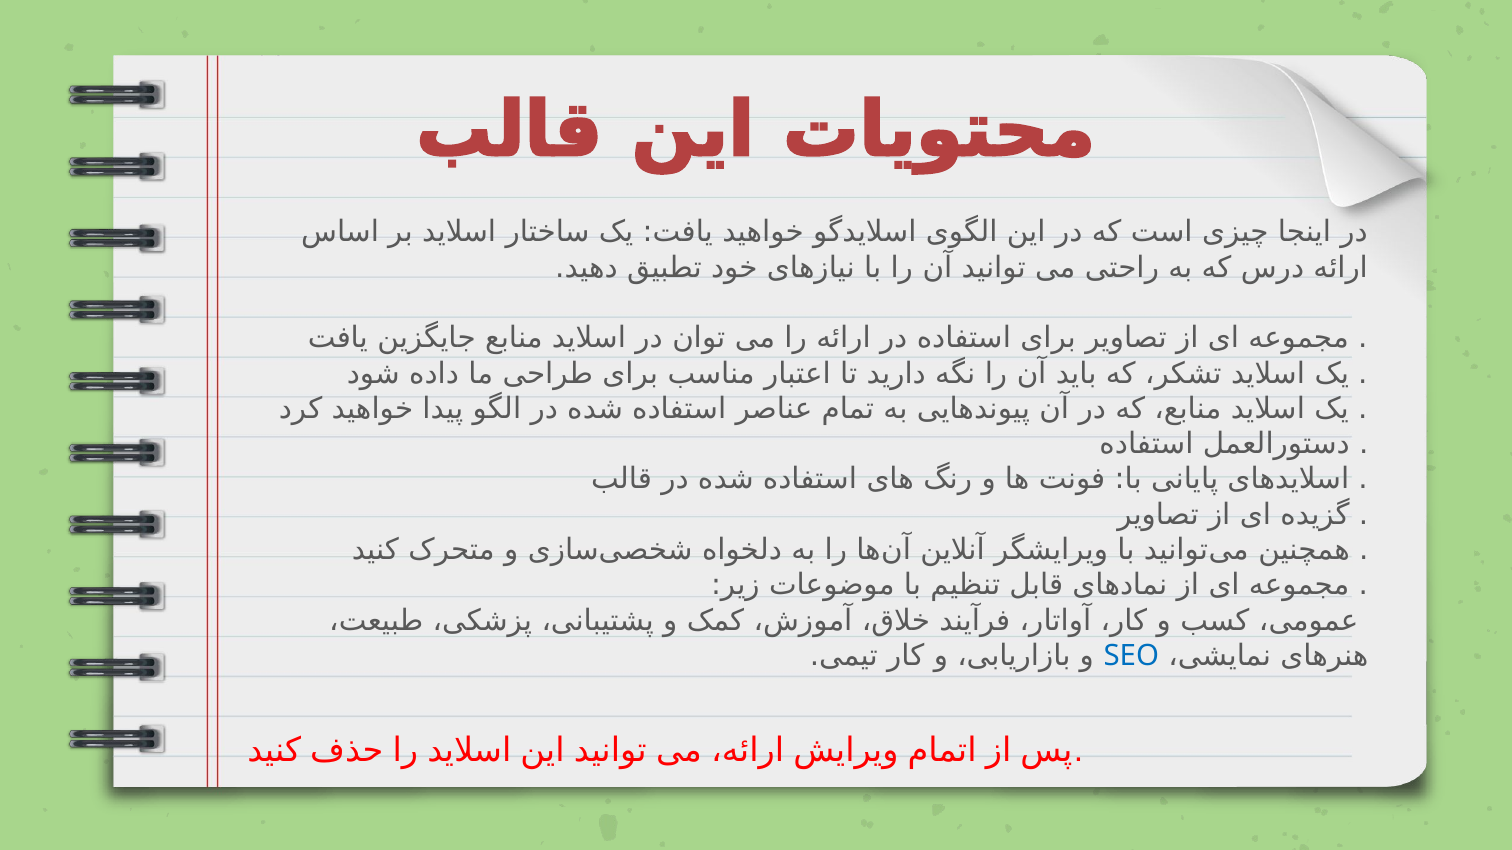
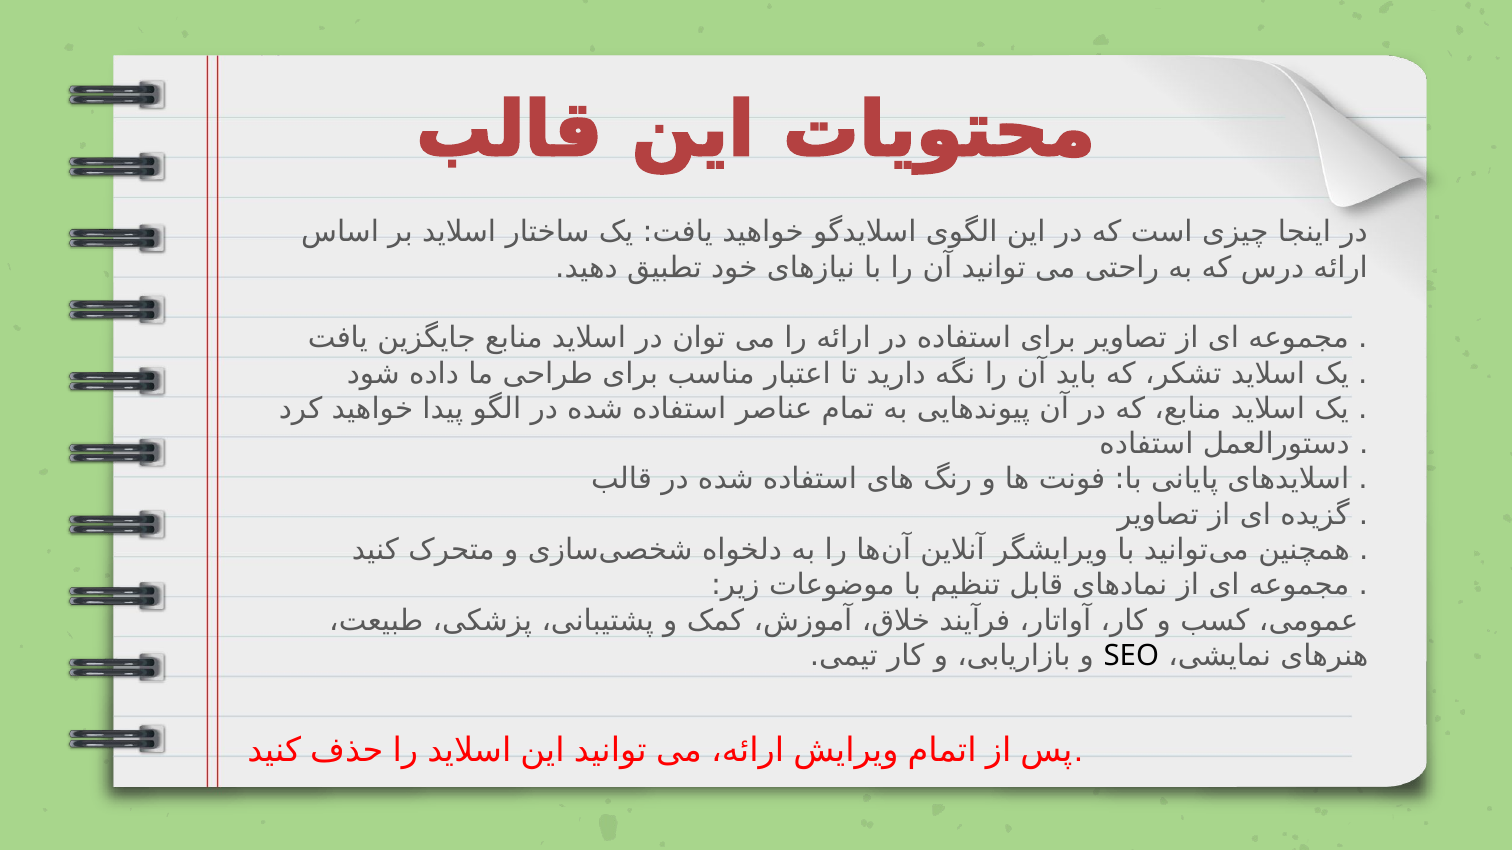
SEO colour: blue -> black (1131, 656)
